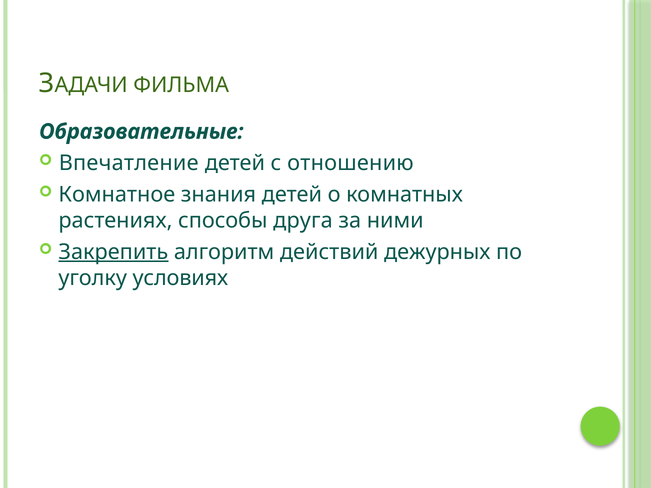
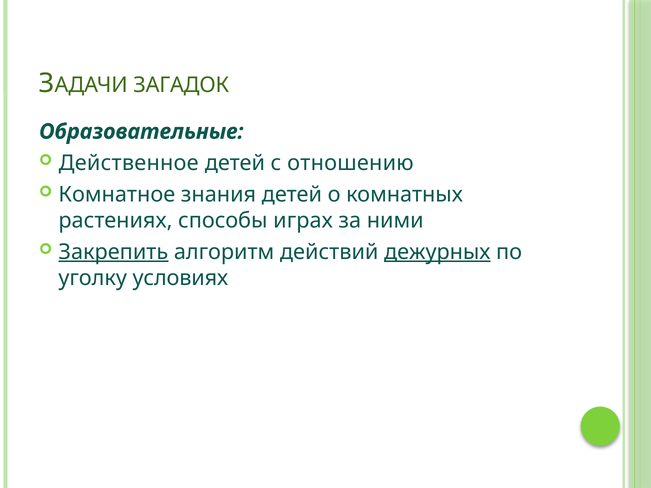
ФИЛЬМА: ФИЛЬМА -> ЗАГАДОК (181, 85)
Впечатление: Впечатление -> Действенное (129, 163)
друга: друга -> играх (303, 221)
дежурных underline: none -> present (437, 252)
